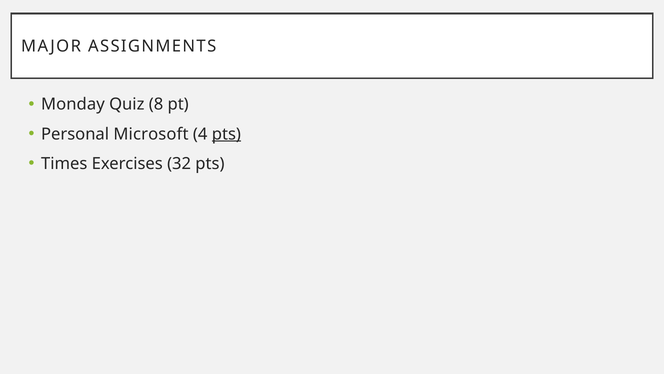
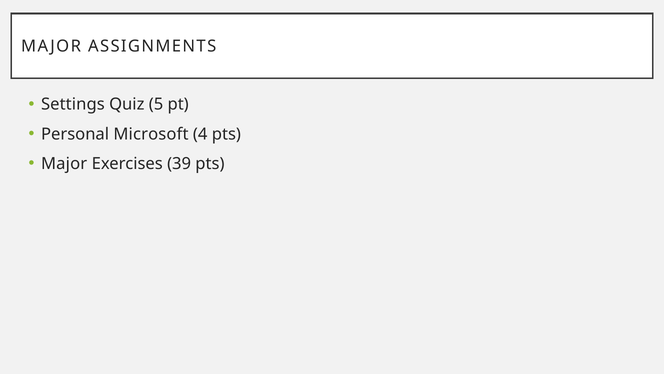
Monday: Monday -> Settings (73, 104)
8: 8 -> 5 (156, 104)
pts underline: present -> none (226, 134)
Times: Times -> Major (64, 163)
32: 32 -> 39 (179, 163)
